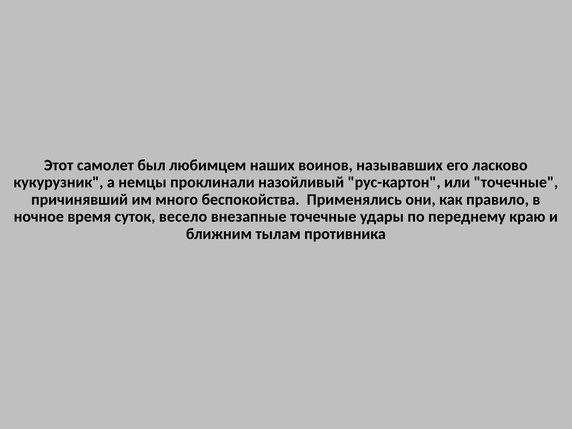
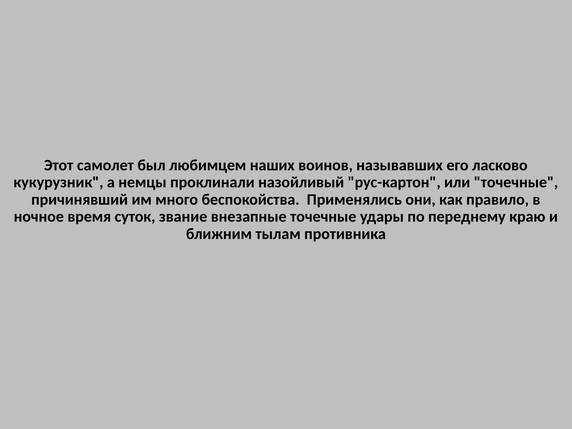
весело: весело -> звание (183, 217)
